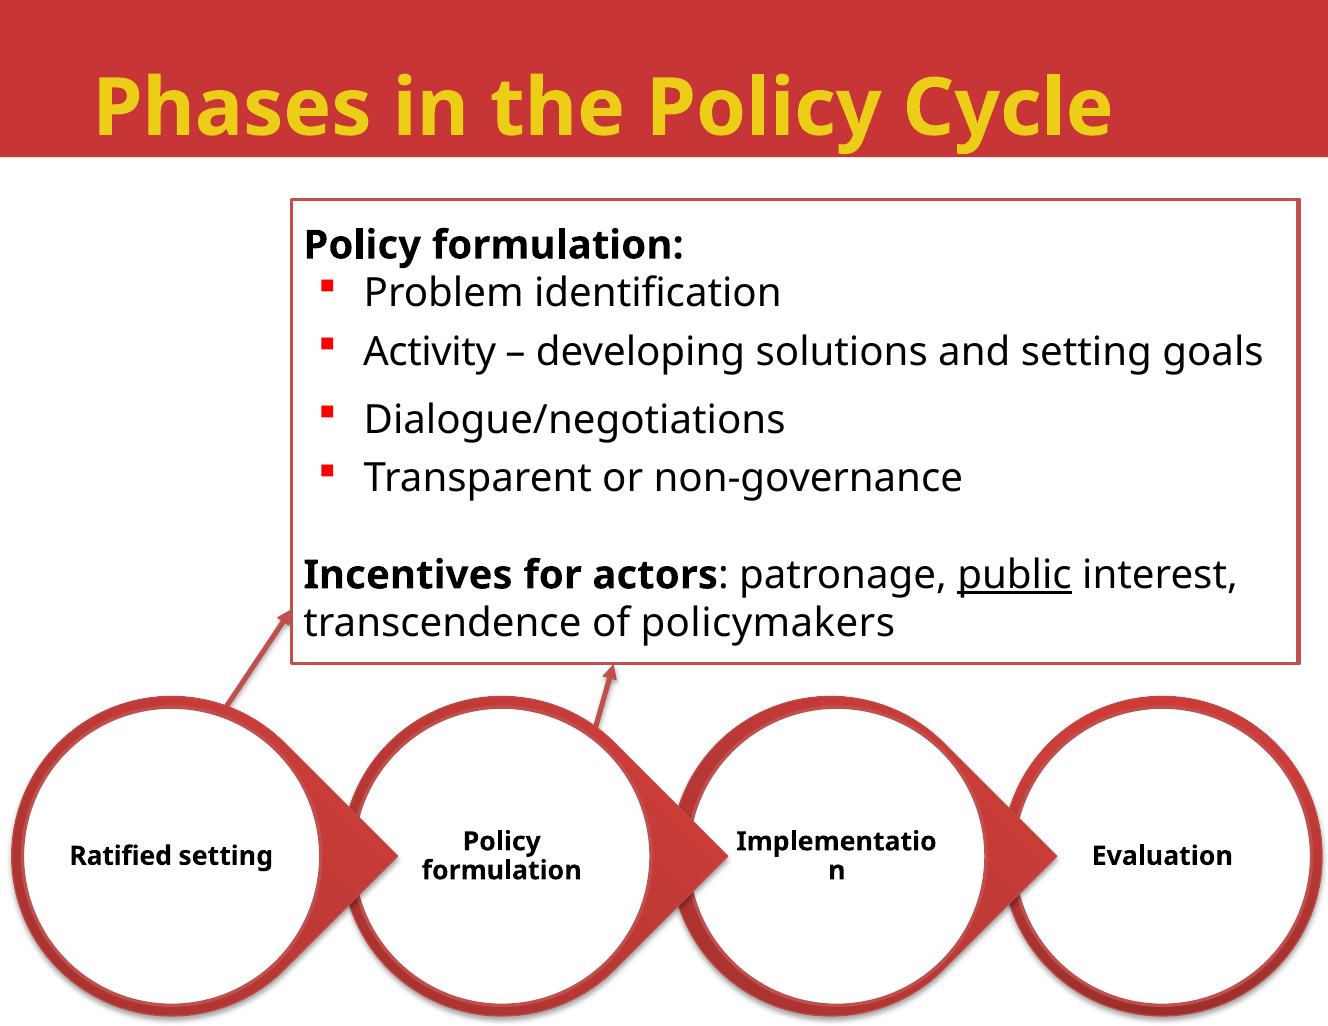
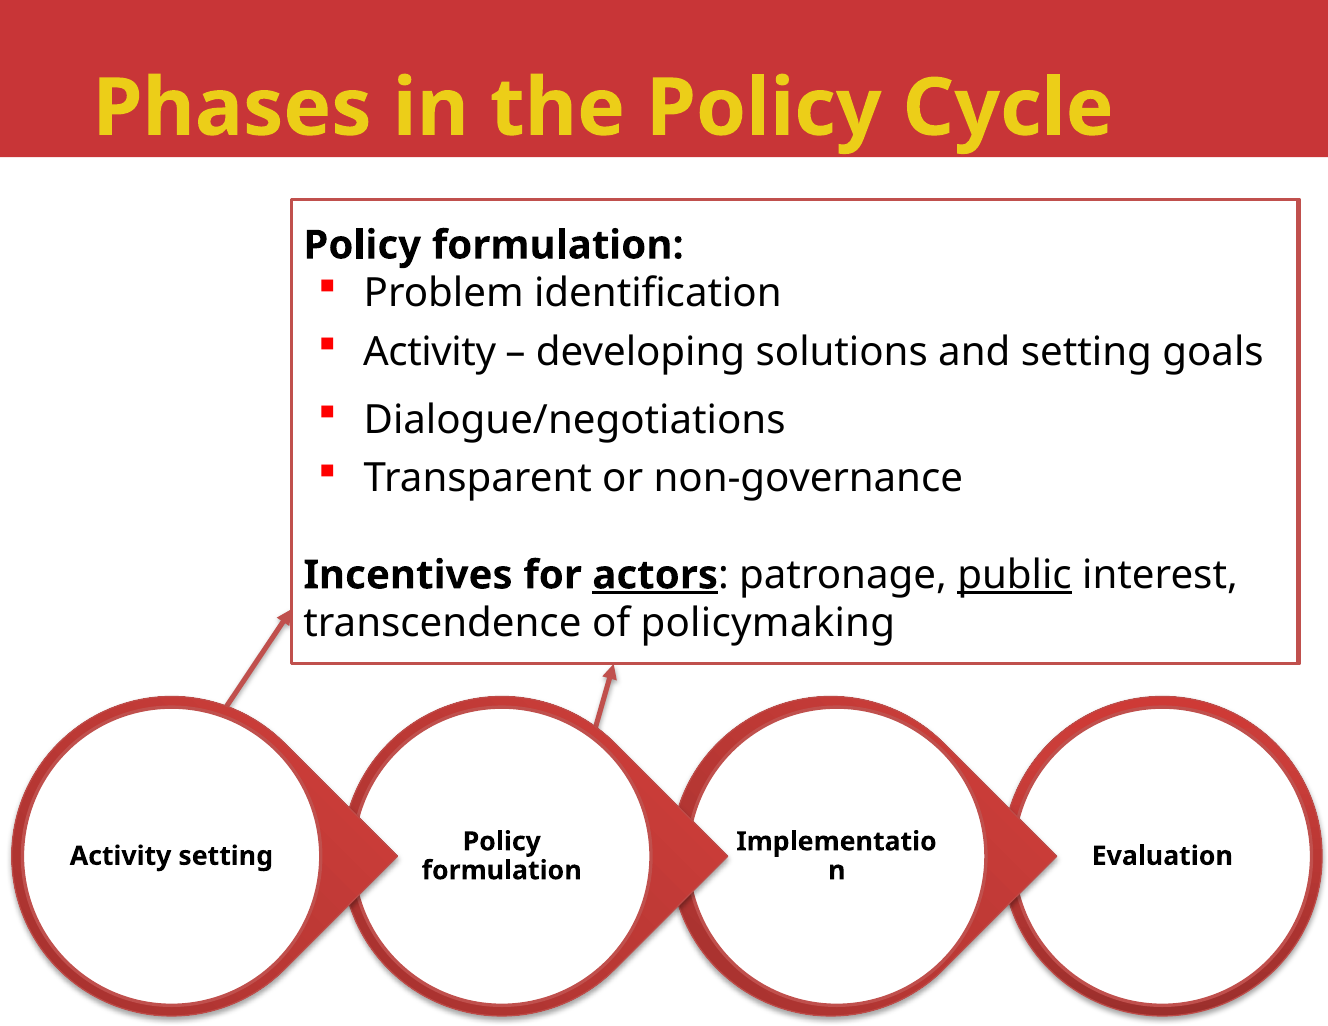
actors underline: none -> present (655, 575)
of policymakers: policymakers -> policymaking (768, 624)
Ratified: Ratified -> Activity (121, 856)
